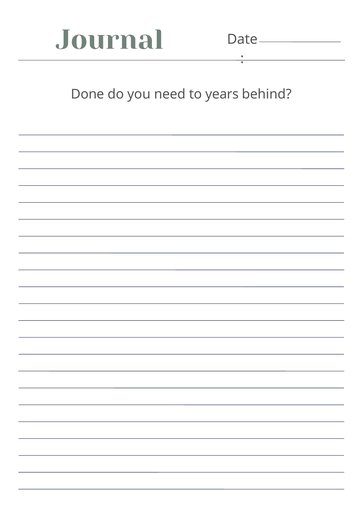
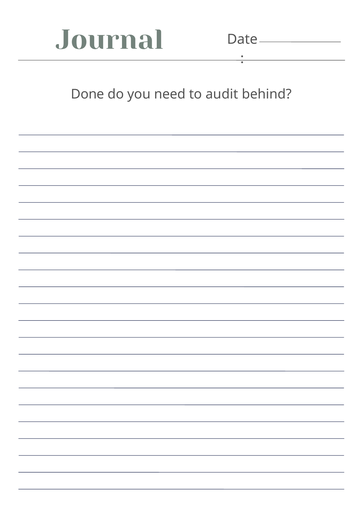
years: years -> audit (222, 94)
